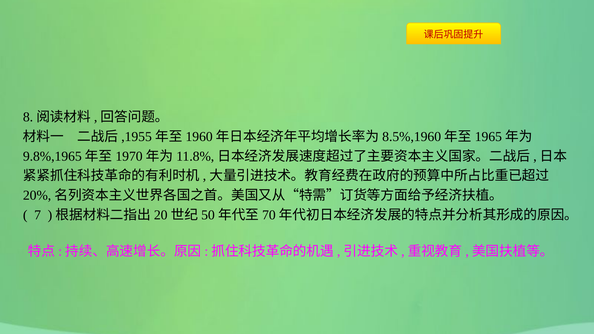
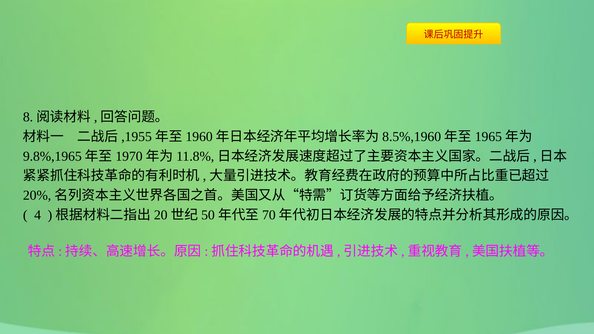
7: 7 -> 4 (38, 215)
